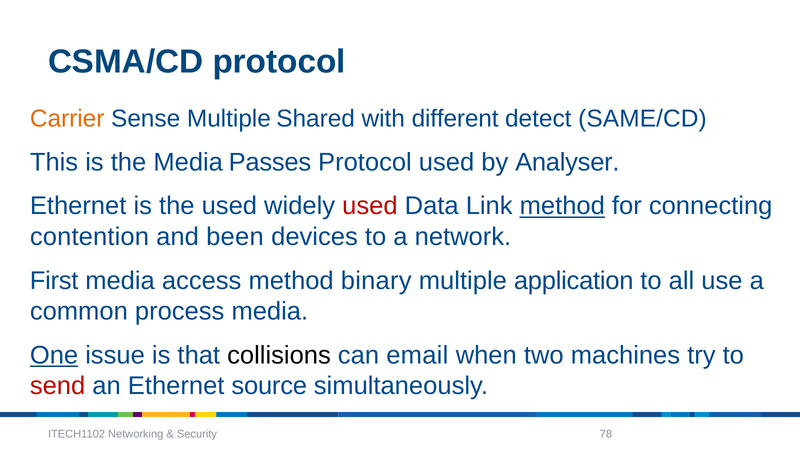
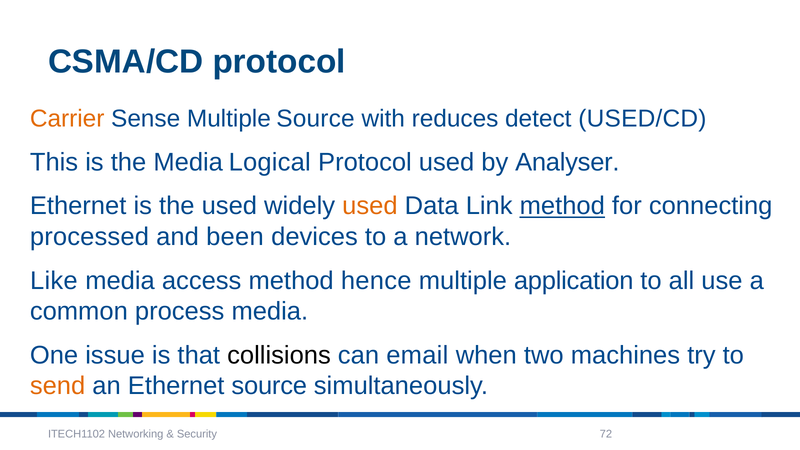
Multiple Shared: Shared -> Source (316, 119)
different: different -> reduces (455, 119)
SAME/CD: SAME/CD -> USED/CD (642, 119)
Passes: Passes -> Logical (270, 162)
used colour: red -> orange (370, 206)
contention: contention -> processed (89, 237)
First: First -> Like (54, 281)
binary: binary -> hence (376, 281)
One underline: present -> none (54, 355)
send colour: red -> orange (58, 386)
78: 78 -> 72 (606, 434)
